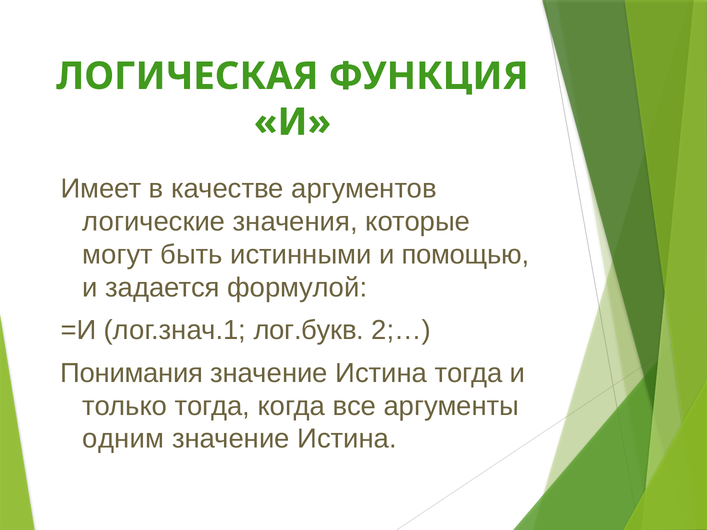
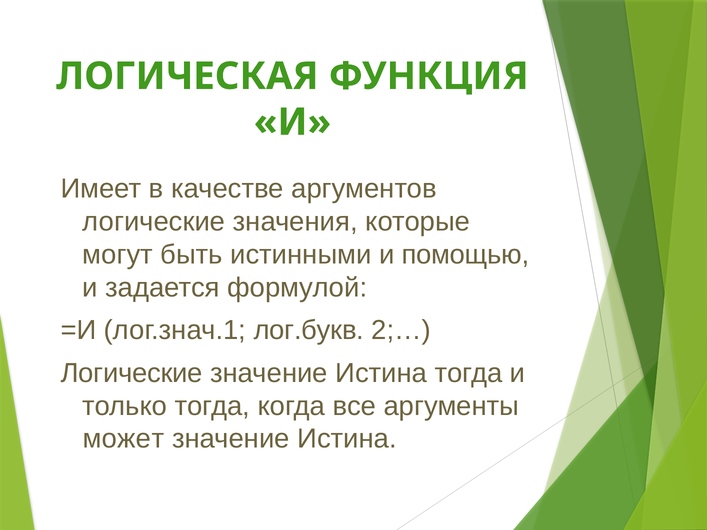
Понимания: Понимания -> Логические (132, 373)
одним: одним -> может (123, 439)
